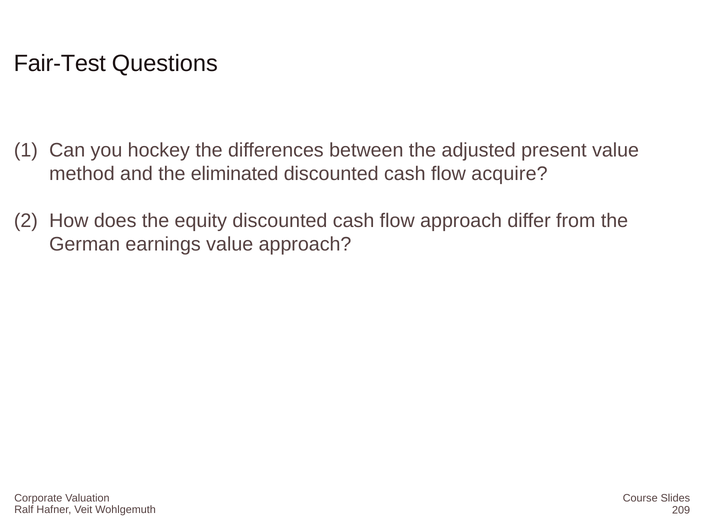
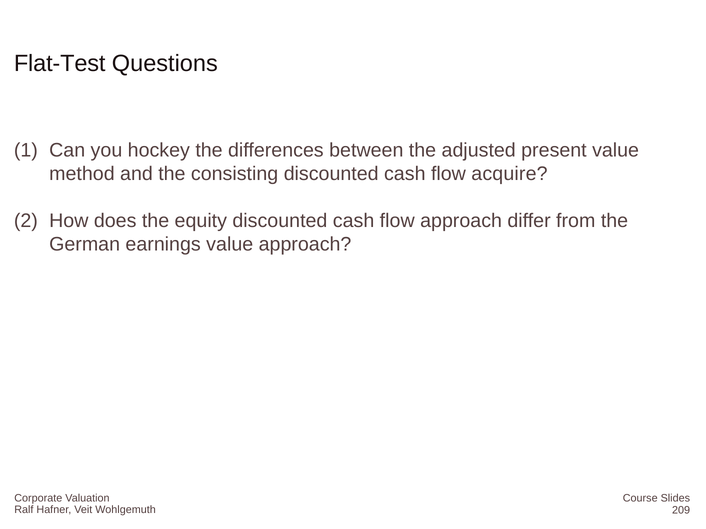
Fair-Test: Fair-Test -> Flat-Test (60, 64)
eliminated: eliminated -> consisting (235, 174)
